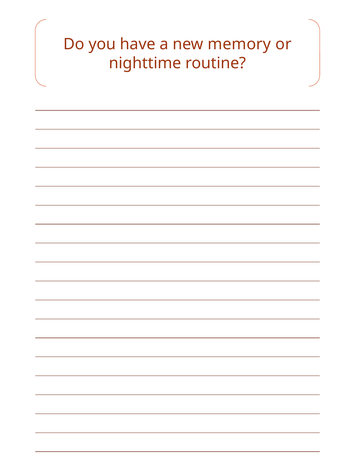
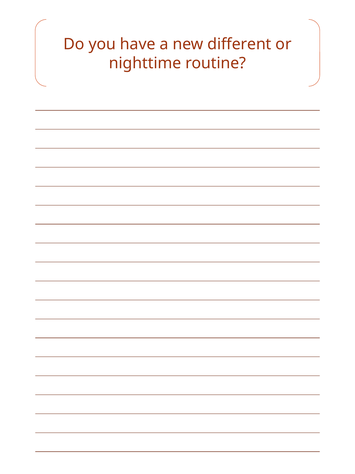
memory: memory -> different (239, 44)
